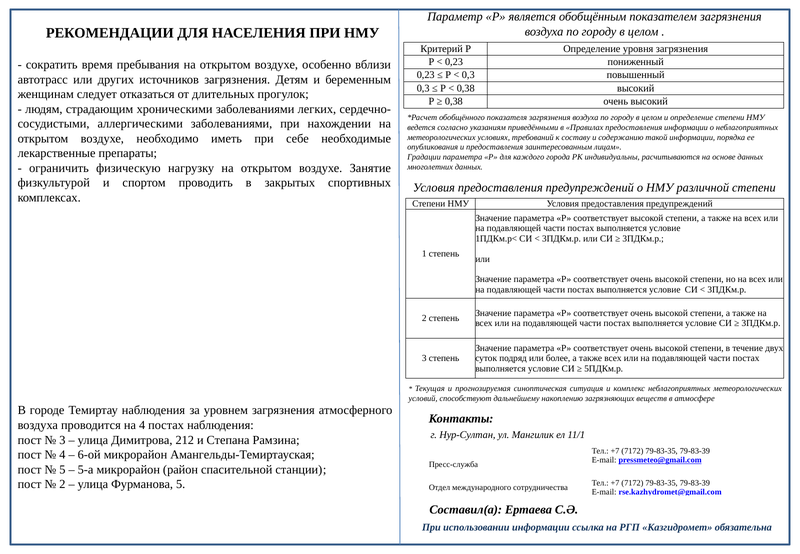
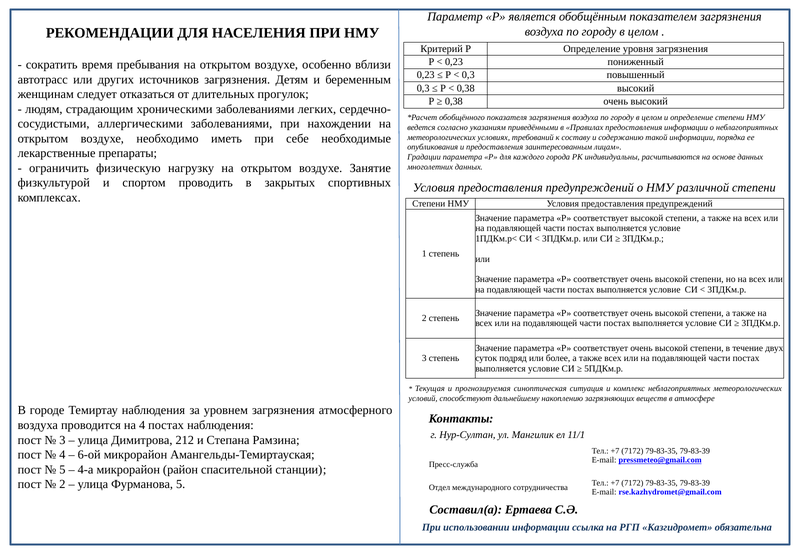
5-а: 5-а -> 4-а (86, 469)
